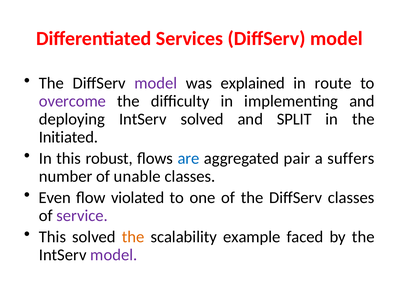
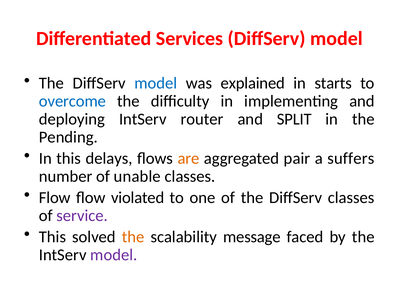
model colour: purple -> blue (156, 83)
route: route -> starts (333, 83)
overcome colour: purple -> blue (72, 101)
IntServ solved: solved -> router (202, 119)
Initiated: Initiated -> Pending (68, 137)
robust: robust -> delays (109, 158)
are colour: blue -> orange (188, 158)
Even: Even -> Flow (55, 197)
example: example -> message (252, 236)
